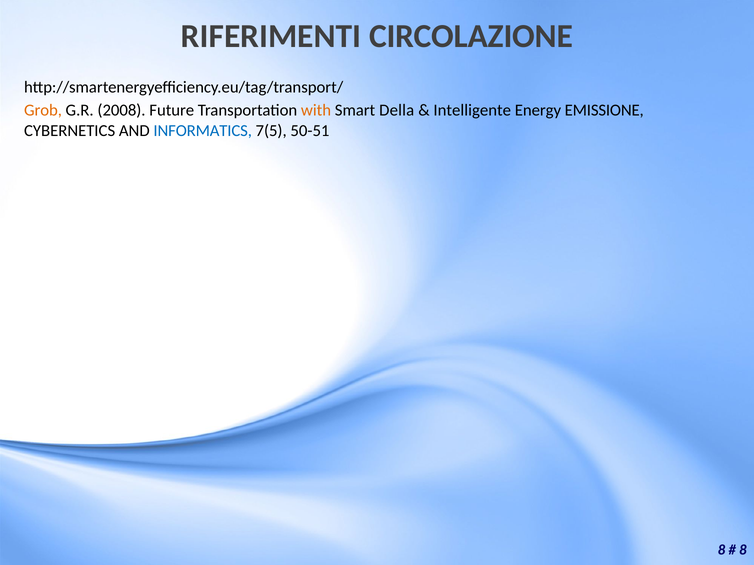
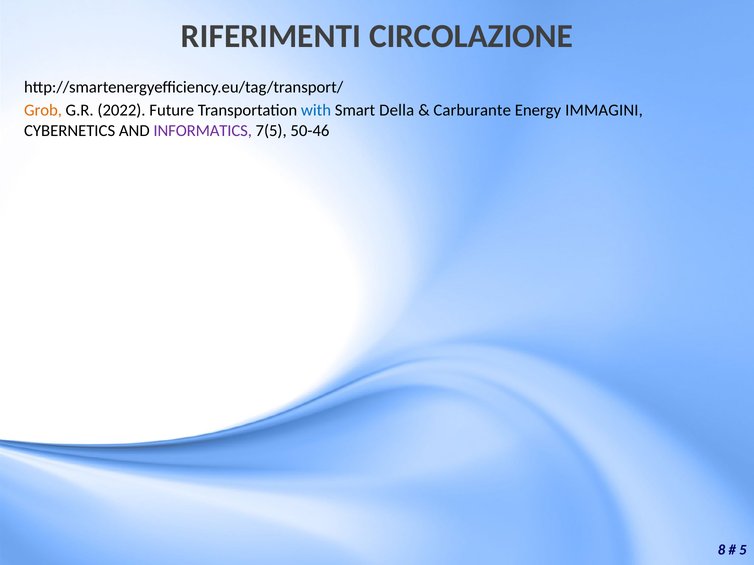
2008: 2008 -> 2022 (122, 111)
with colour: orange -> blue (316, 111)
Intelligente: Intelligente -> Carburante (472, 111)
EMISSIONE: EMISSIONE -> IMMAGINI (604, 111)
INFORMATICS colour: blue -> purple (203, 131)
50-51: 50-51 -> 50-46 (310, 131)
8: 8 -> 5 (743, 551)
